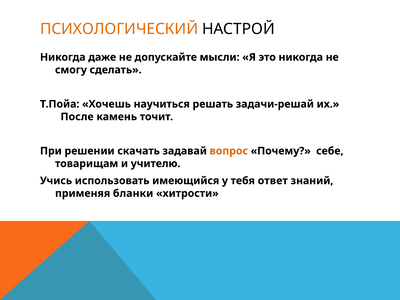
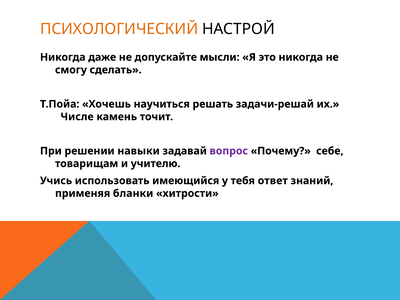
После: После -> Числе (77, 117)
скачать: скачать -> навыки (139, 151)
вопрос colour: orange -> purple (229, 151)
